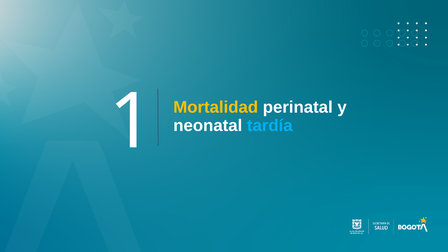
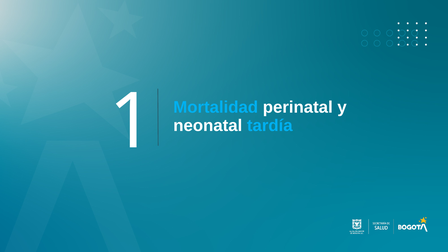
Mortalidad colour: yellow -> light blue (216, 107)
